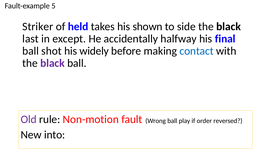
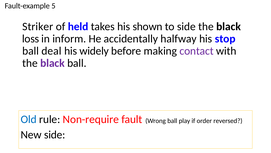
last: last -> loss (31, 39)
except: except -> inform (69, 39)
final: final -> stop (225, 39)
shot: shot -> deal (51, 51)
contact colour: blue -> purple (197, 51)
Old colour: purple -> blue (29, 119)
Non-motion: Non-motion -> Non-require (91, 119)
New into: into -> side (55, 134)
